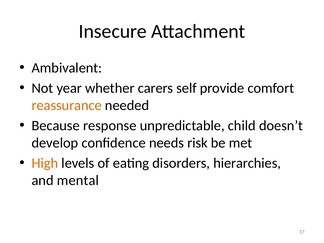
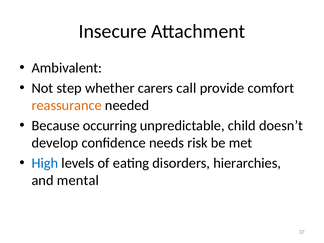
year: year -> step (69, 88)
self: self -> call (186, 88)
response: response -> occurring (110, 126)
High colour: orange -> blue (45, 163)
